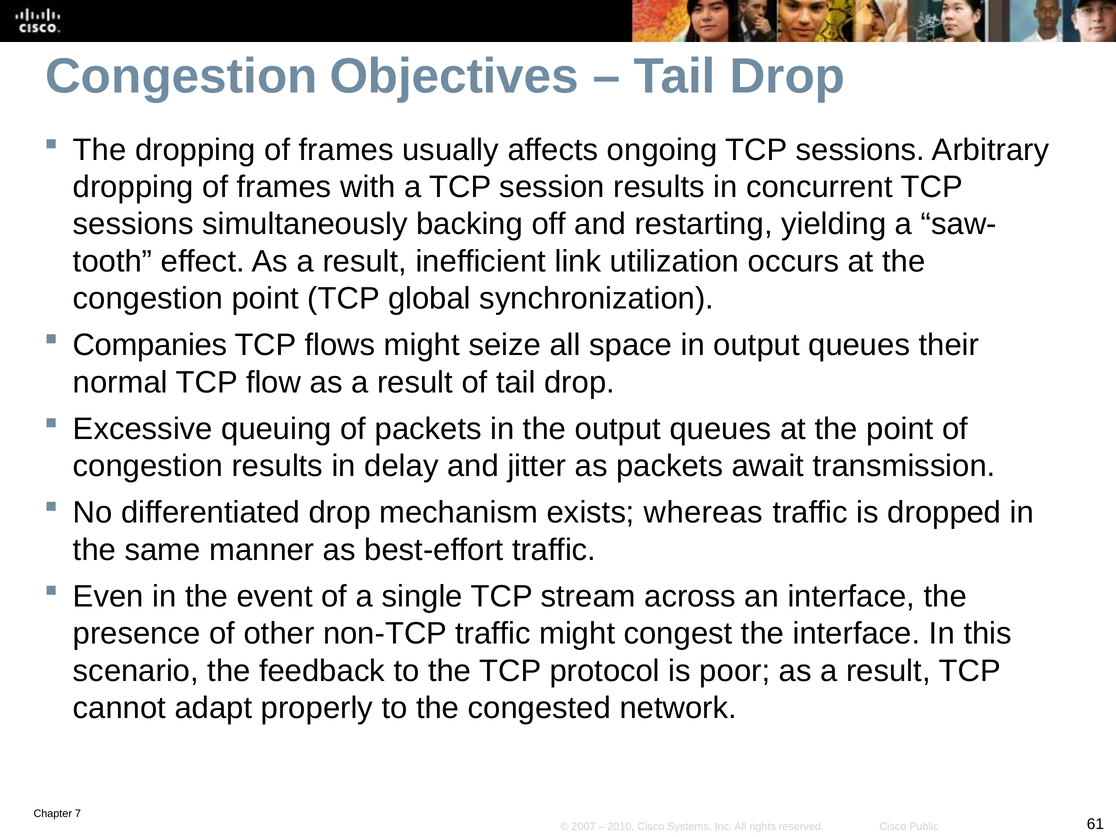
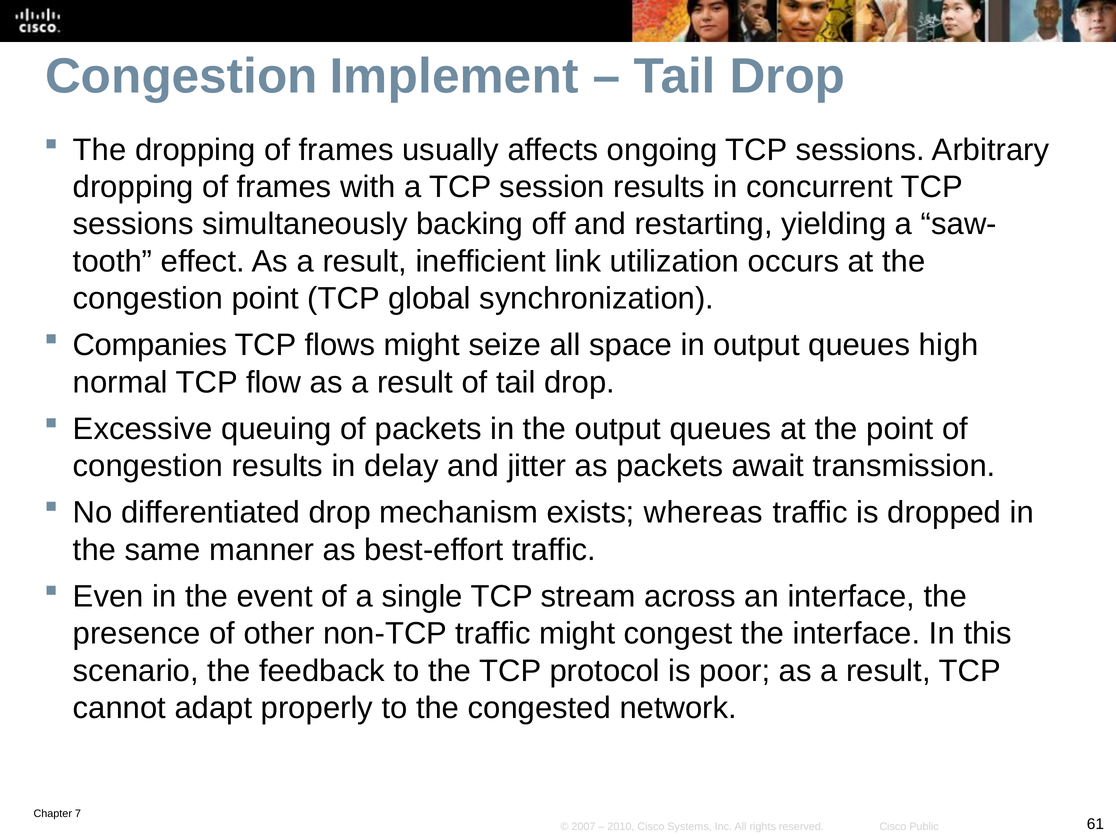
Objectives: Objectives -> Implement (454, 77)
their: their -> high (949, 345)
